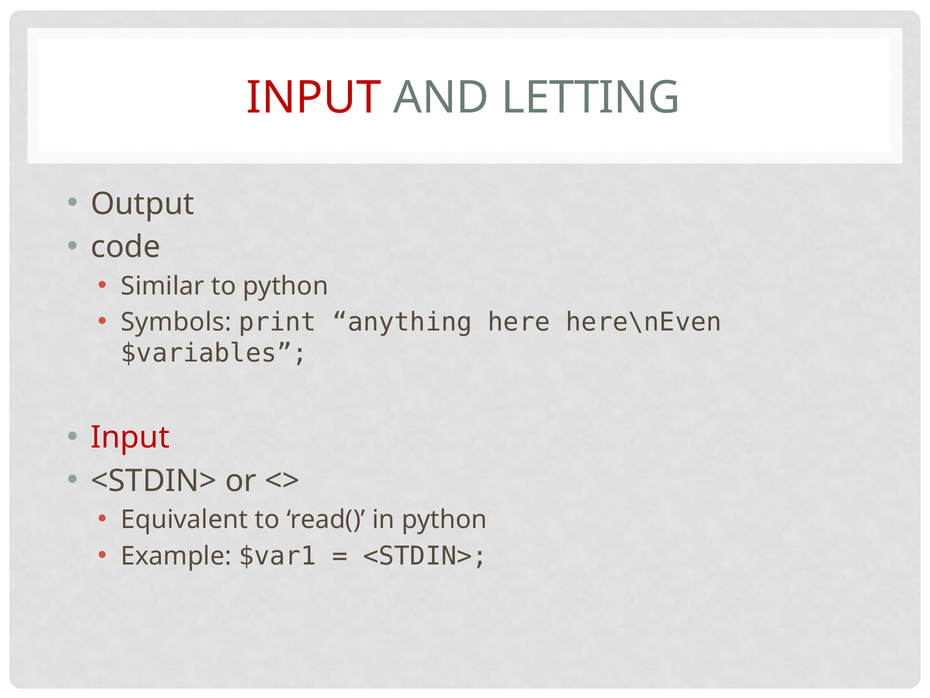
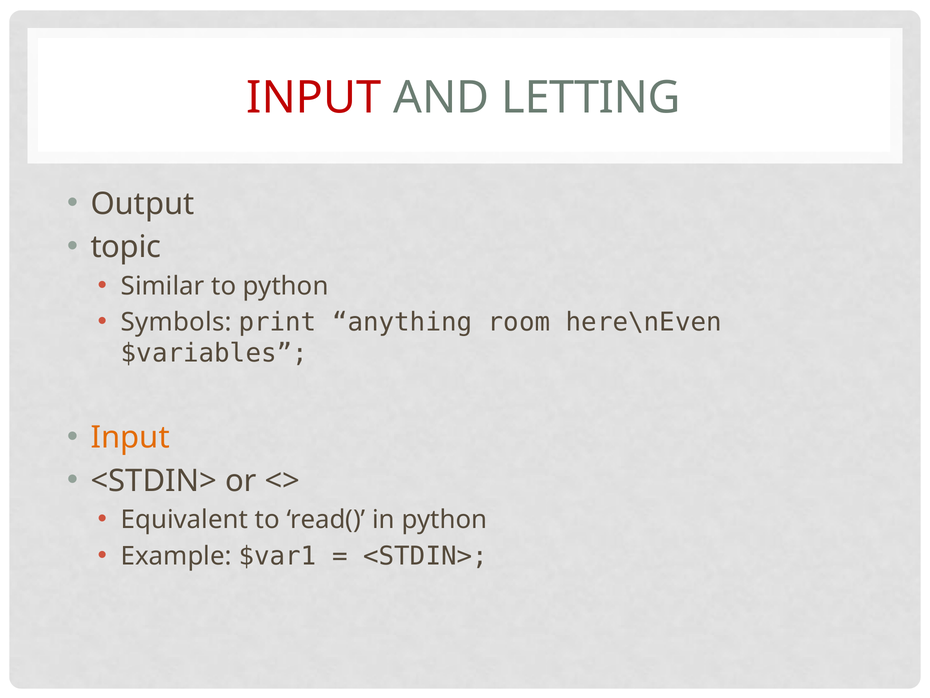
code: code -> topic (126, 247)
here: here -> room (519, 322)
Input colour: red -> orange (130, 437)
